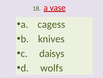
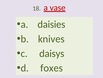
cagess: cagess -> daisies (51, 24)
wolfs: wolfs -> foxes (52, 67)
